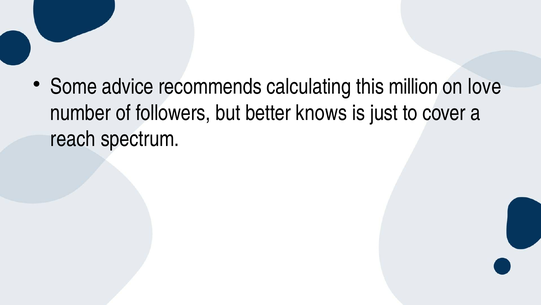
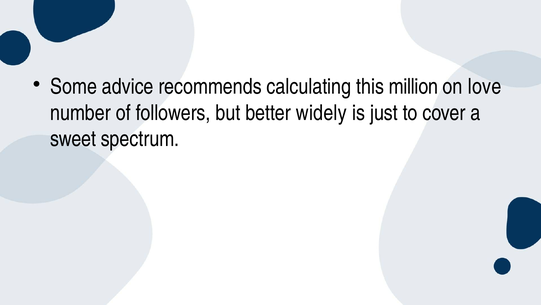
knows: knows -> widely (321, 113)
reach: reach -> sweet (73, 139)
